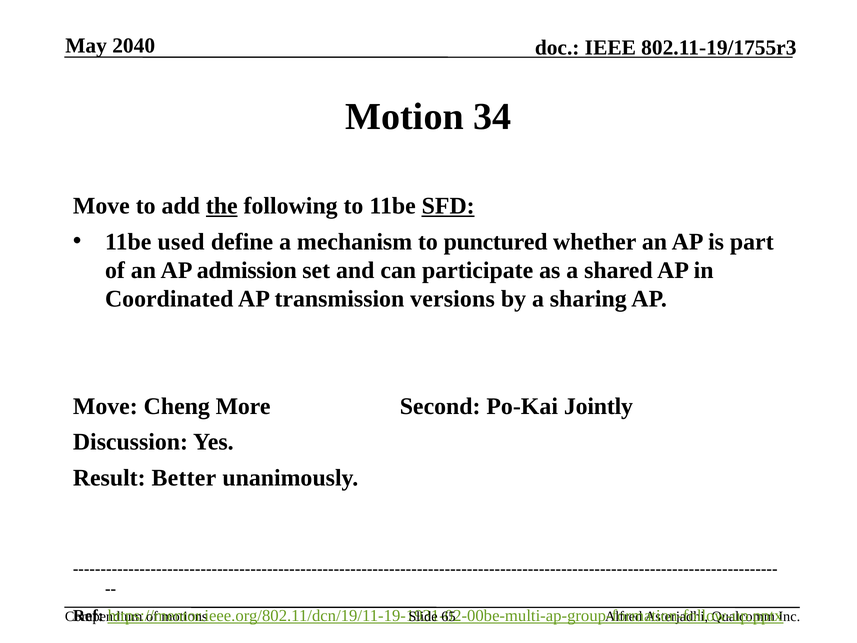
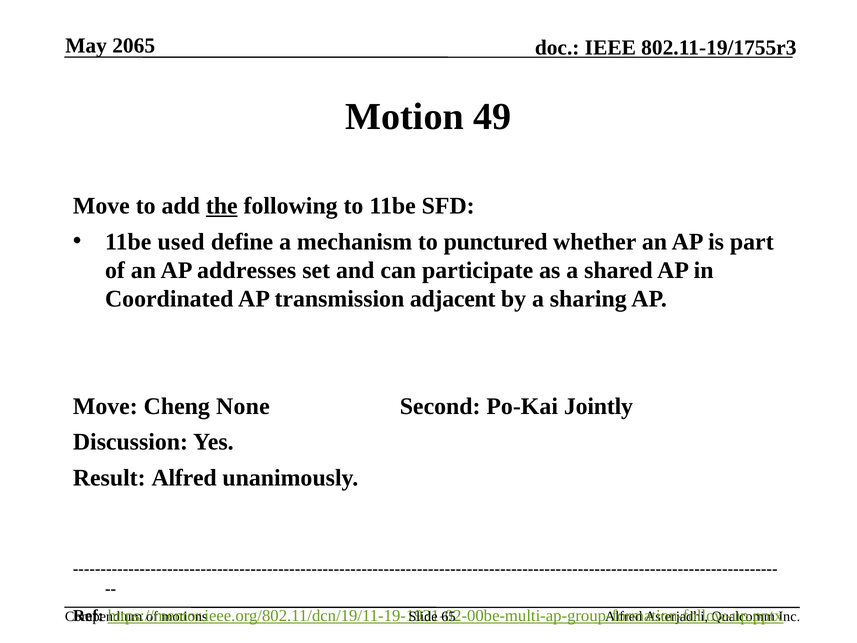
2040: 2040 -> 2065 (134, 45)
34: 34 -> 49 (492, 117)
SFD underline: present -> none (448, 206)
admission: admission -> addresses (247, 270)
versions: versions -> adjacent (453, 299)
More: More -> None (243, 406)
Result Better: Better -> Alfred (184, 477)
